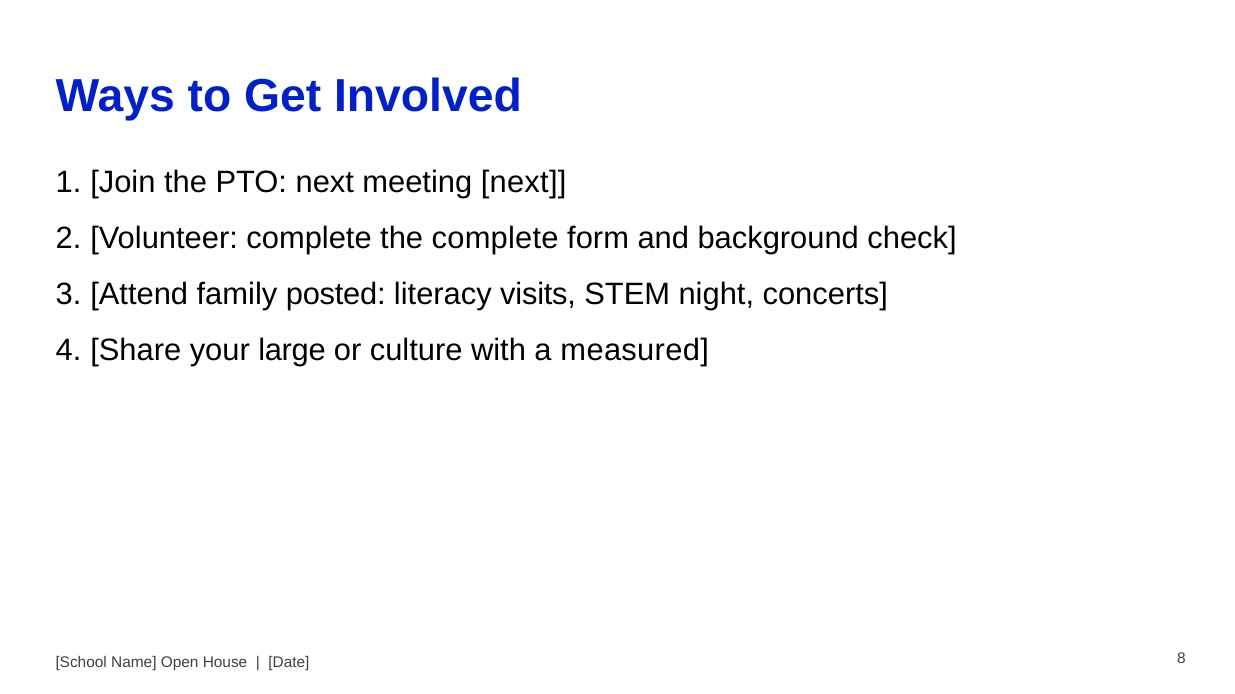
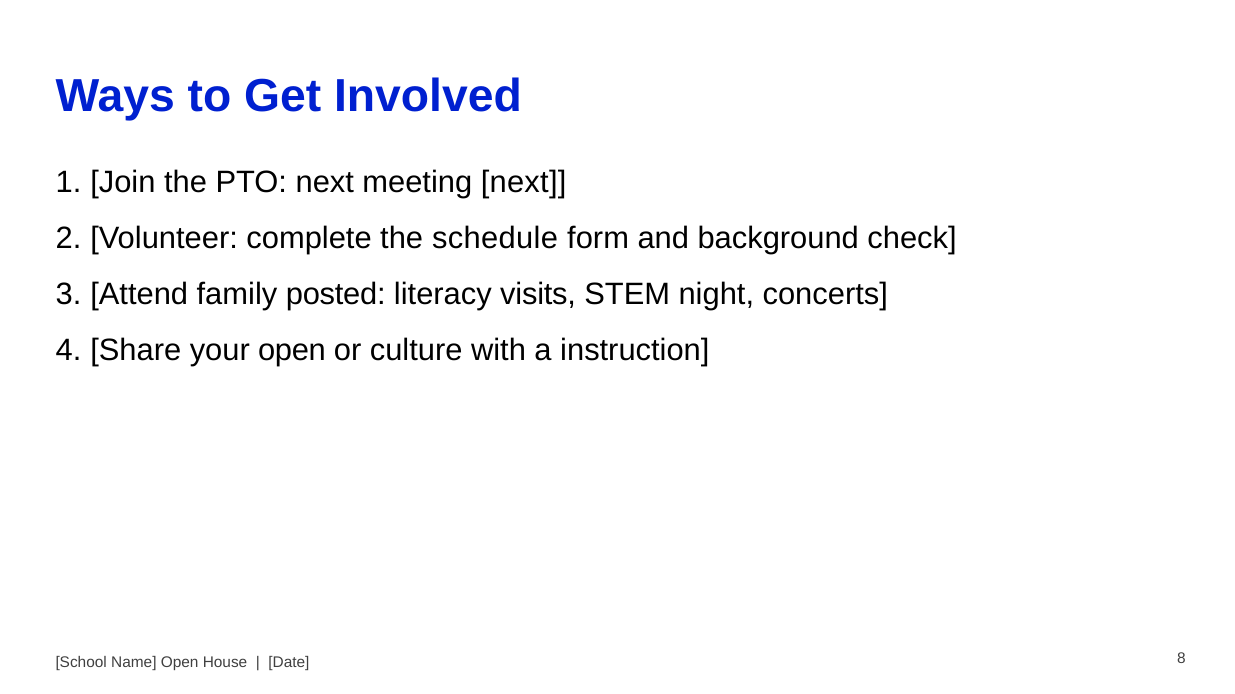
the complete: complete -> schedule (495, 239)
your large: large -> open (292, 351)
measured: measured -> instruction (635, 351)
